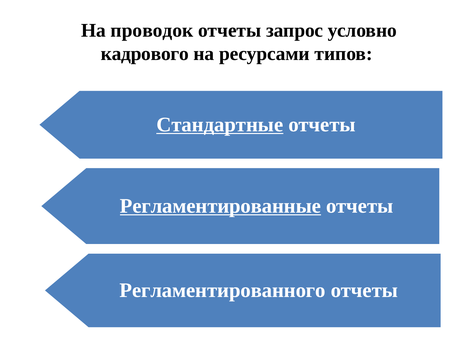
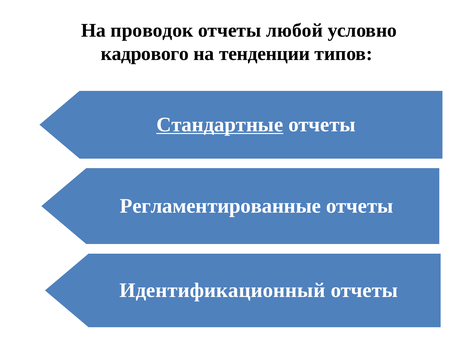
запрос: запрос -> любой (294, 30)
ресурсами: ресурсами -> тенденции (265, 54)
Регламентированные underline: present -> none (220, 206)
Регламентированного: Регламентированного -> Идентификационный (222, 290)
